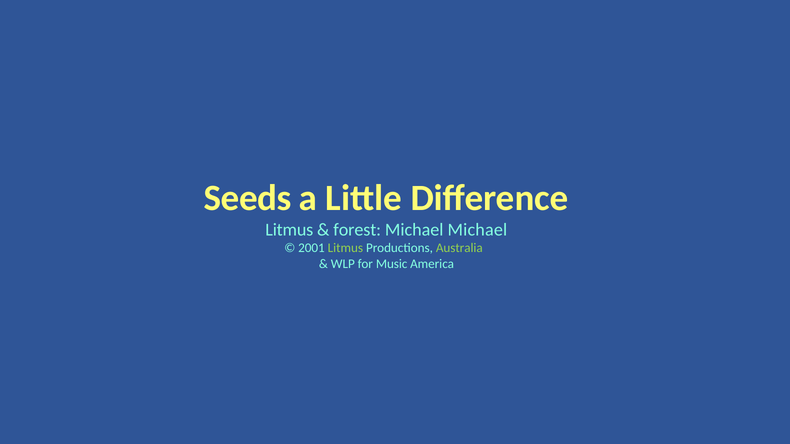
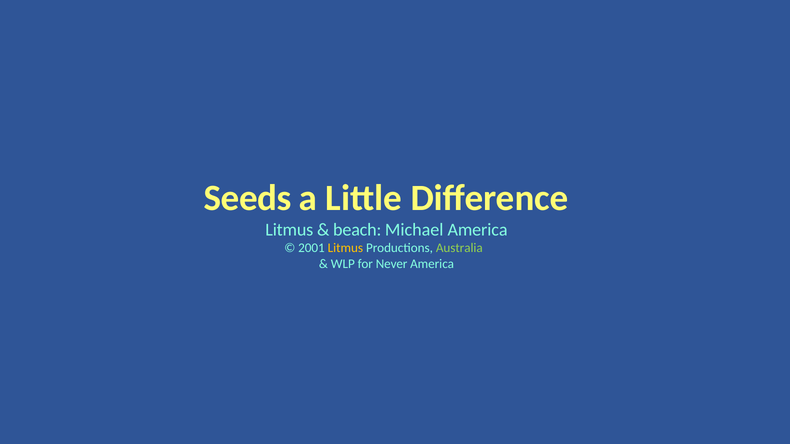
forest: forest -> beach (357, 230)
Michael Michael: Michael -> America (478, 230)
Litmus colour: light green -> yellow (345, 248)
Music: Music -> Never (392, 264)
